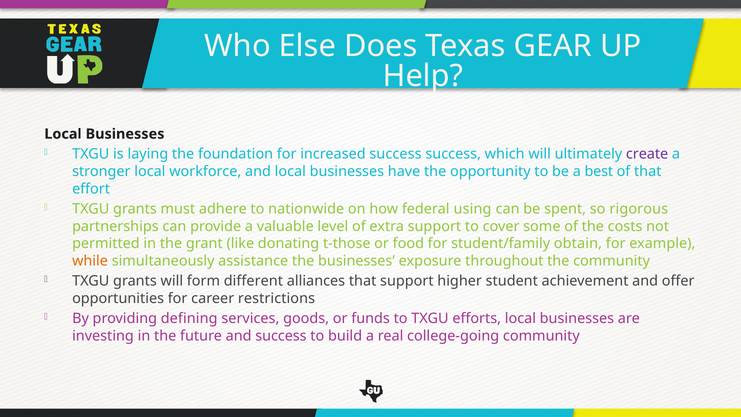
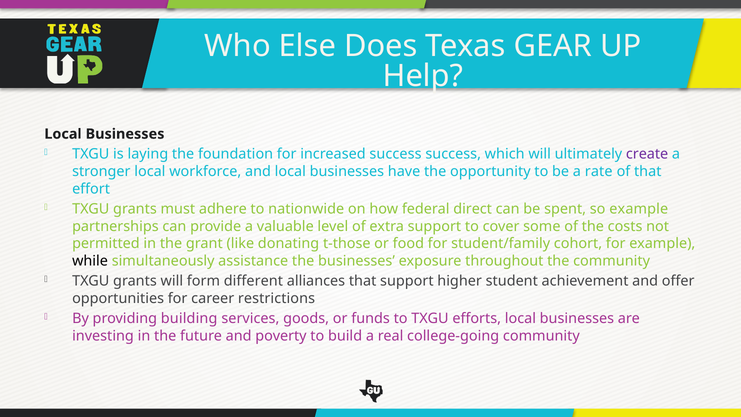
best: best -> rate (599, 171)
using: using -> direct (473, 209)
so rigorous: rigorous -> example (639, 209)
obtain: obtain -> cohort (578, 244)
while colour: orange -> black (90, 261)
defining: defining -> building (189, 318)
and success: success -> poverty (281, 336)
